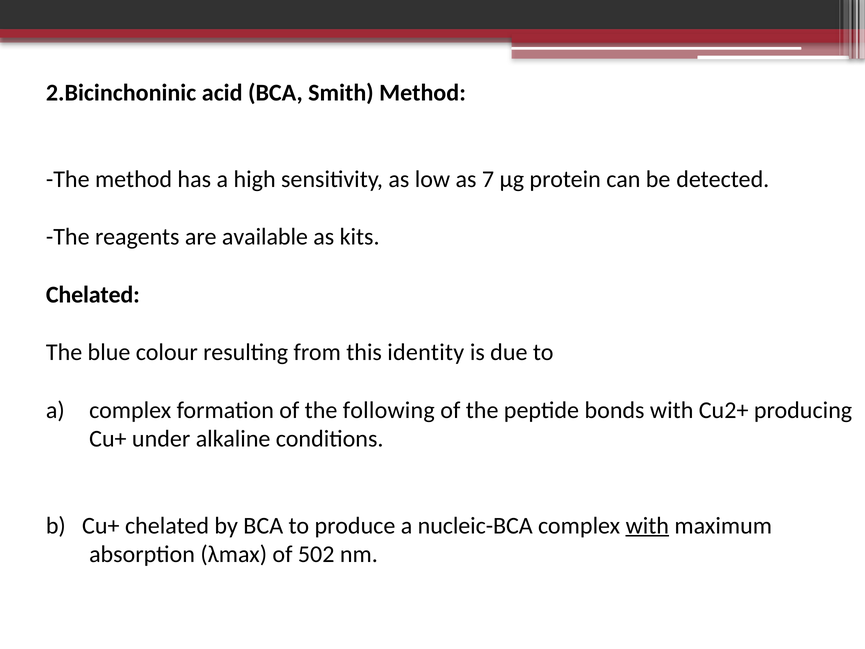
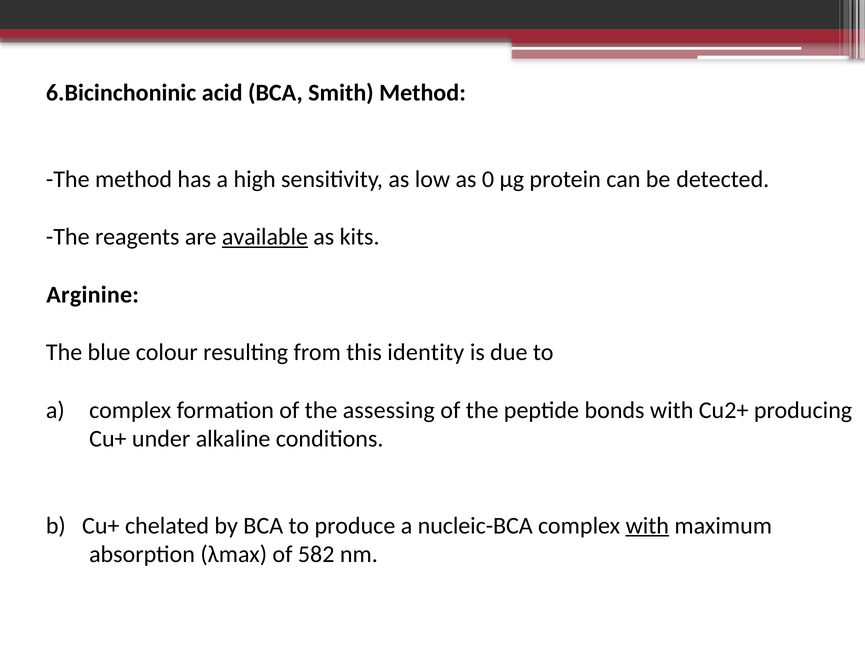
2.Bicinchoninic: 2.Bicinchoninic -> 6.Bicinchoninic (121, 93)
7: 7 -> 0 (488, 179)
available underline: none -> present (265, 237)
Chelated: Chelated -> Arginine (93, 295)
following: following -> assessing (389, 410)
502: 502 -> 582 (316, 554)
